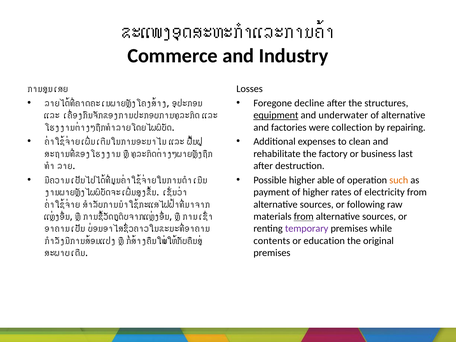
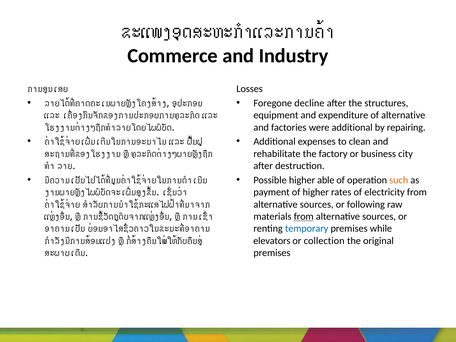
equipment underline: present -> none (276, 115)
underwater: underwater -> expenditure (343, 115)
were collection: collection -> additional (352, 127)
last: last -> city (406, 154)
temporary colour: purple -> blue (307, 229)
contents: contents -> elevators (272, 241)
education: education -> collection (324, 241)
